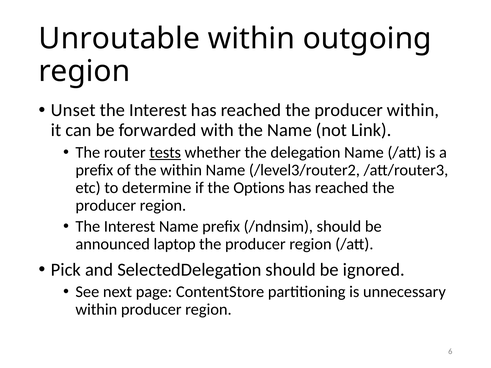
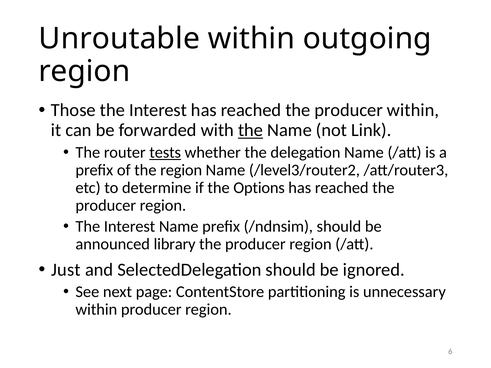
Unset: Unset -> Those (73, 110)
the underline: none -> present (251, 130)
the within: within -> region (181, 170)
laptop: laptop -> library (175, 244)
Pick: Pick -> Just (66, 270)
